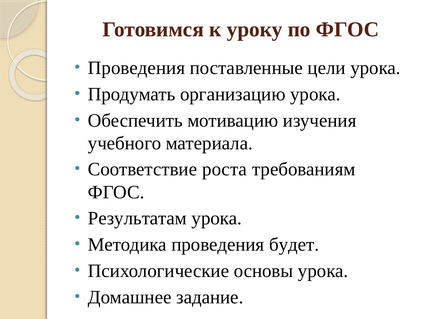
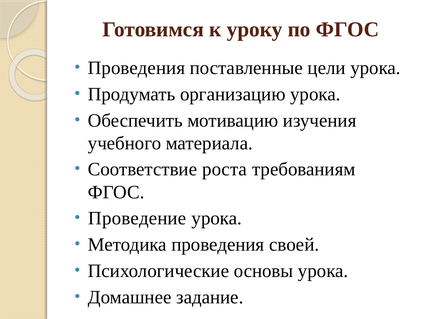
Результатам: Результатам -> Проведение (137, 218)
будет: будет -> своей (294, 244)
